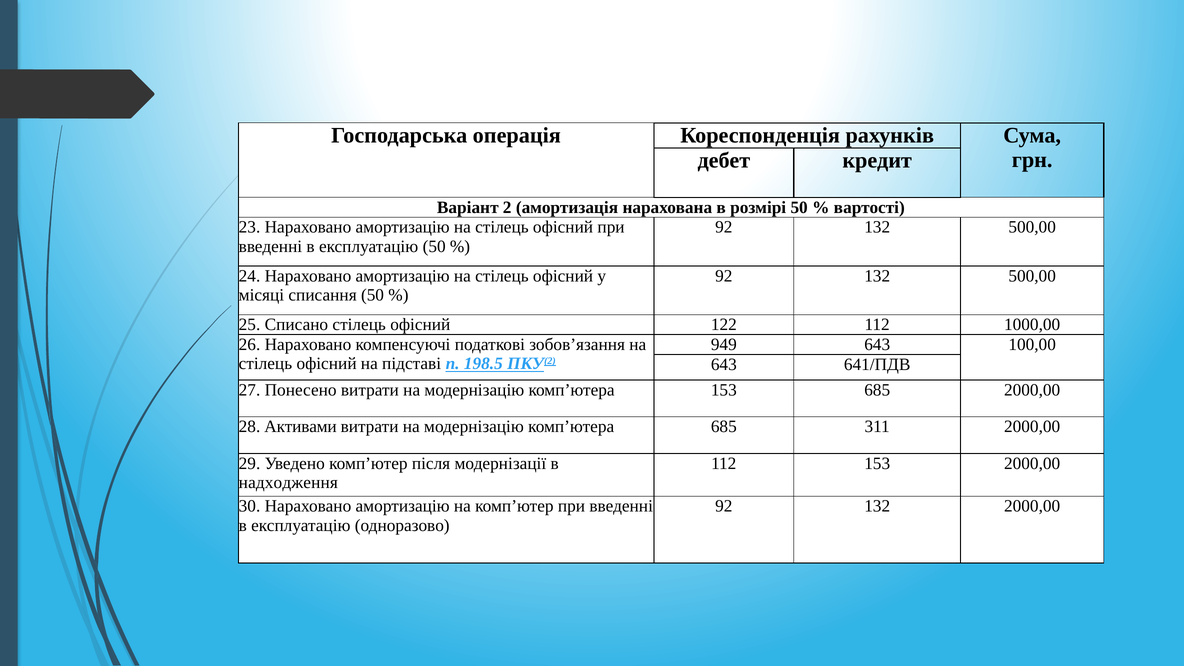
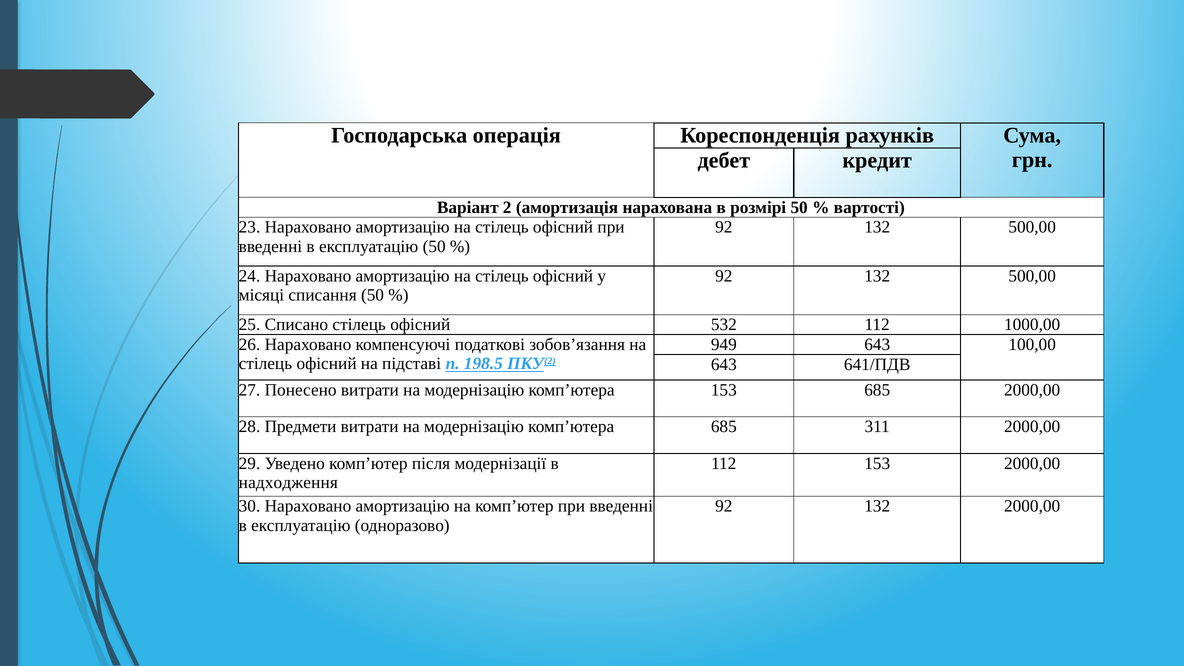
122: 122 -> 532 (724, 325)
Активами: Активами -> Предмети (301, 427)
